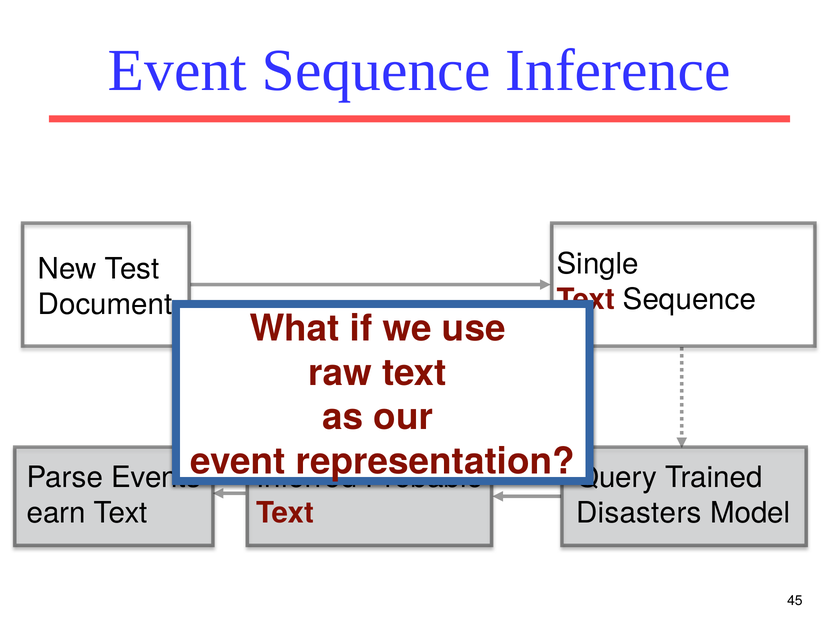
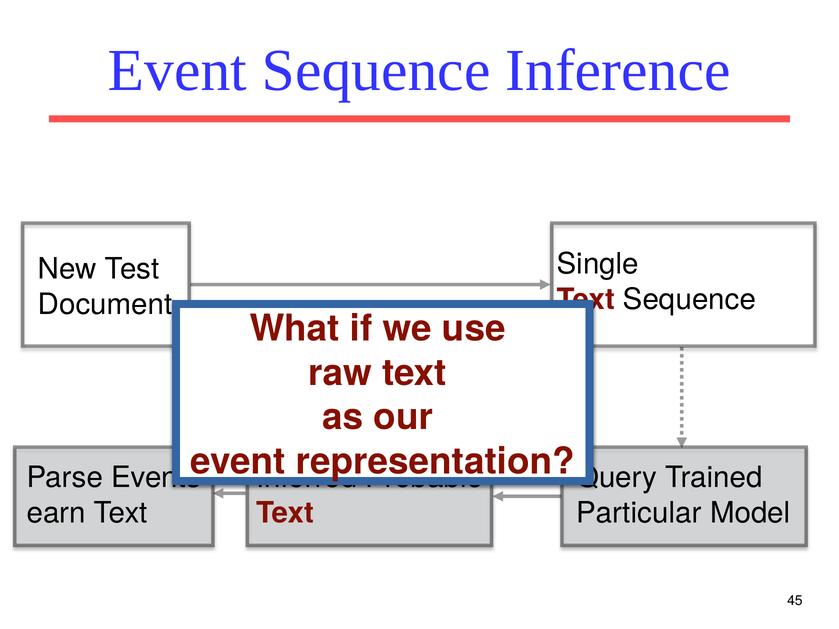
Disasters: Disasters -> Particular (639, 513)
